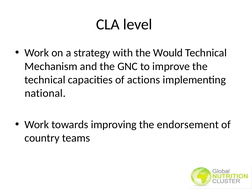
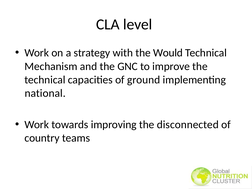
actions: actions -> ground (144, 80)
endorsement: endorsement -> disconnected (188, 125)
